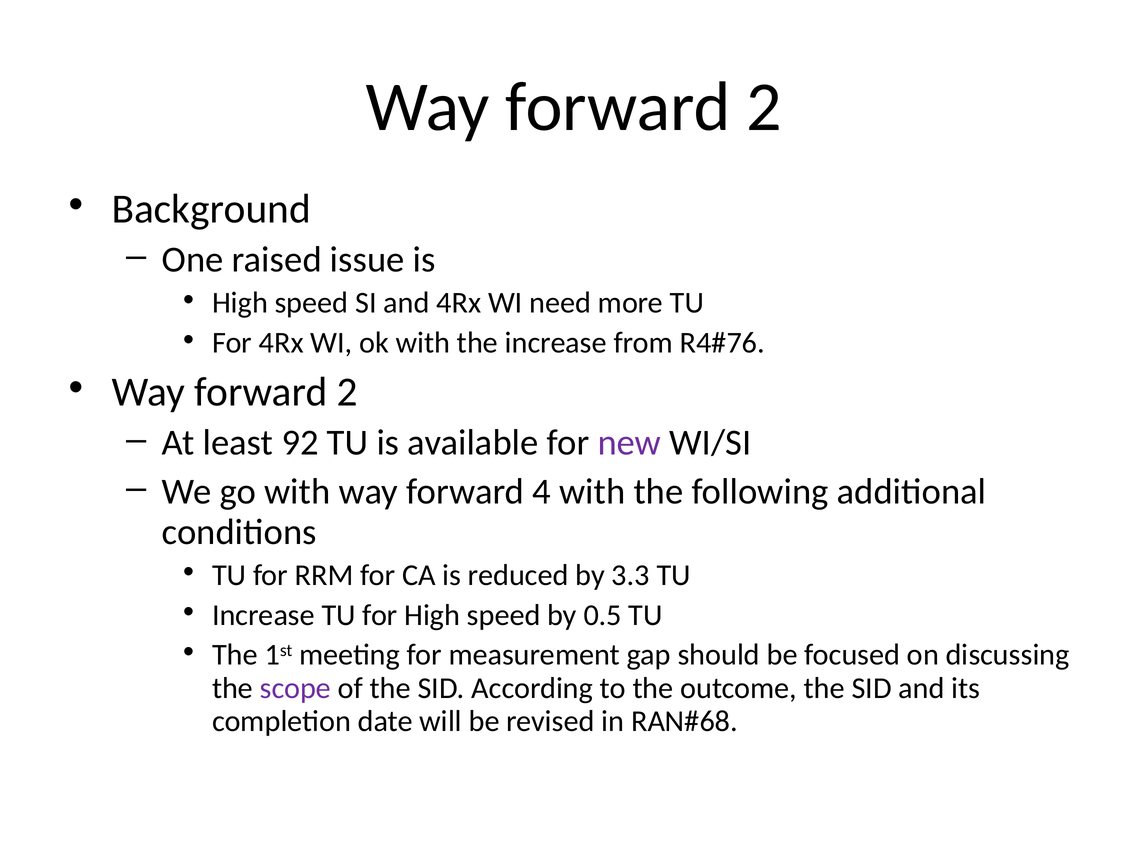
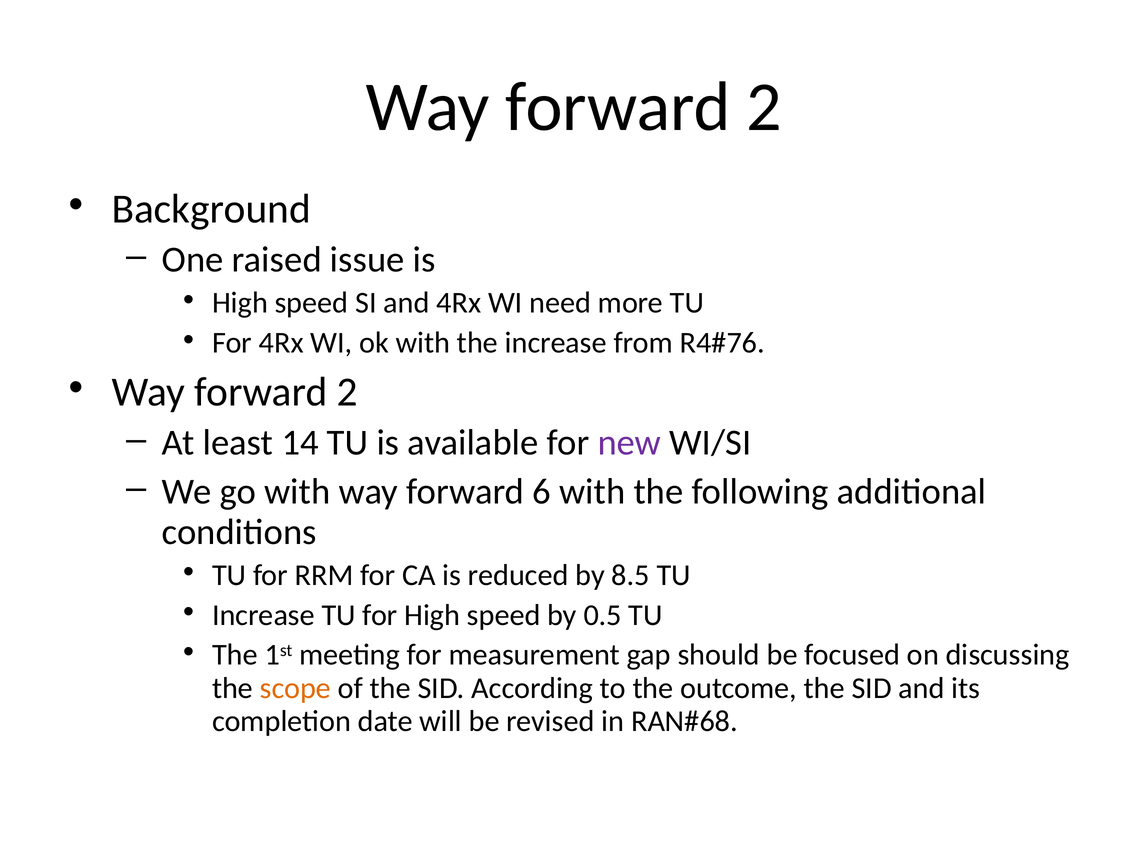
92: 92 -> 14 (300, 443)
4: 4 -> 6 (542, 491)
3.3: 3.3 -> 8.5 (631, 575)
scope colour: purple -> orange (295, 688)
